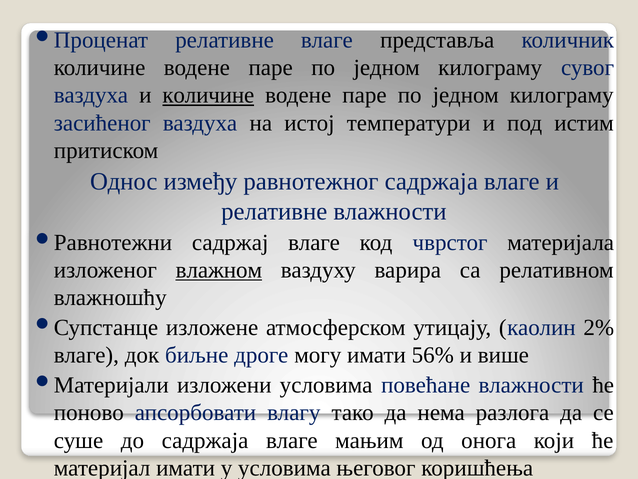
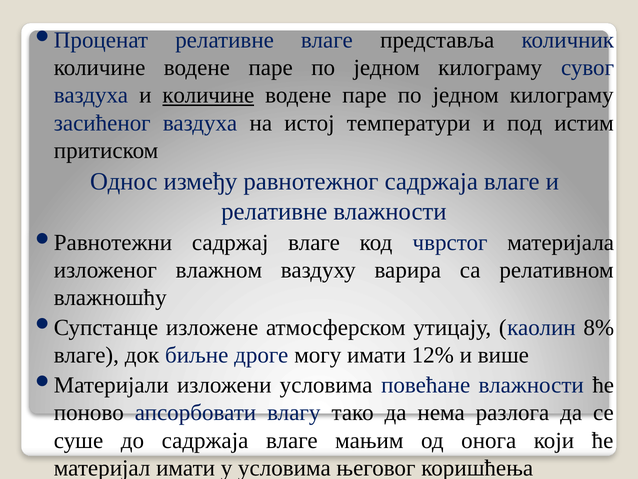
влажном underline: present -> none (219, 270)
2%: 2% -> 8% (599, 327)
56%: 56% -> 12% (433, 355)
